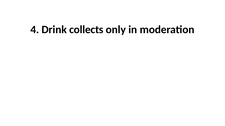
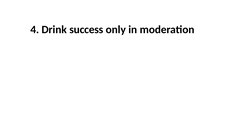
collects: collects -> success (86, 30)
